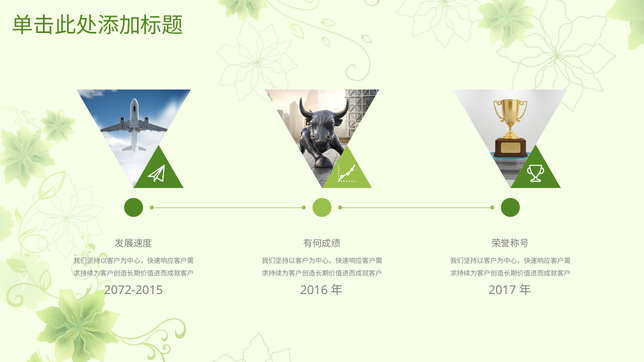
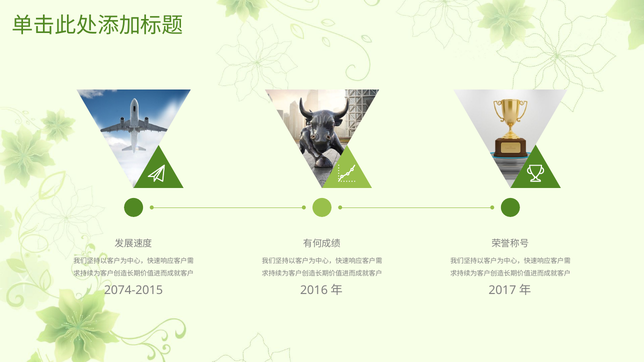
2072-2015: 2072-2015 -> 2074-2015 (134, 290)
